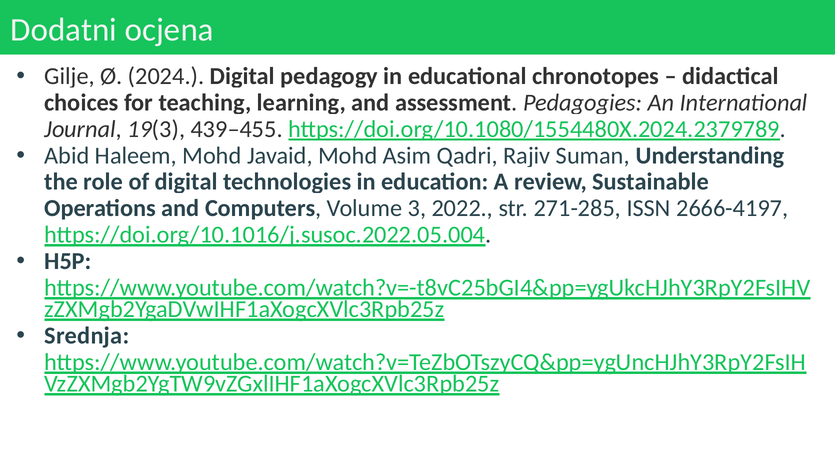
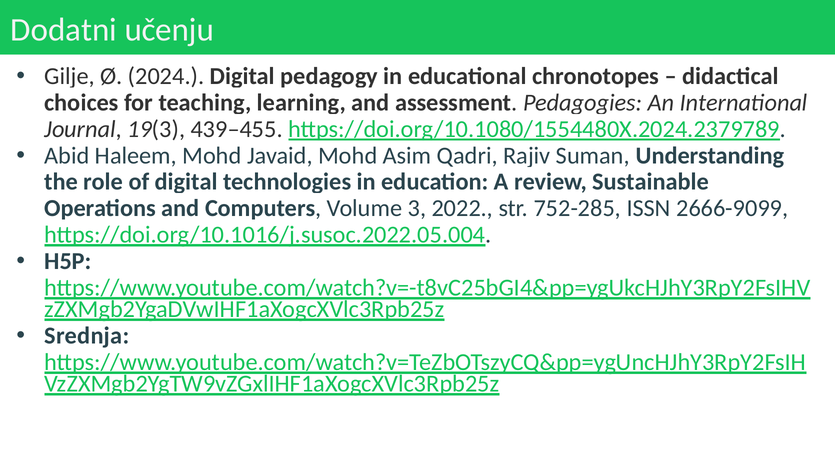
ocjena: ocjena -> učenju (169, 30)
271-285: 271-285 -> 752-285 (577, 209)
2666-4197: 2666-4197 -> 2666-9099 (732, 209)
